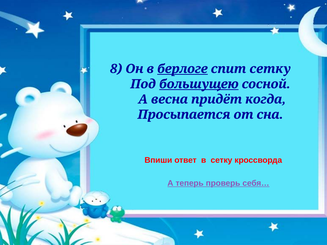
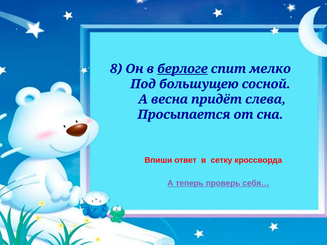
спит сетку: сетку -> мелко (270, 69)
большущею underline: present -> none (199, 84)
когда: когда -> слева (266, 99)
